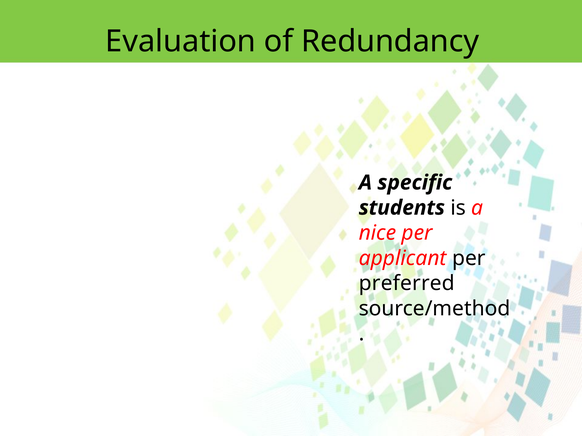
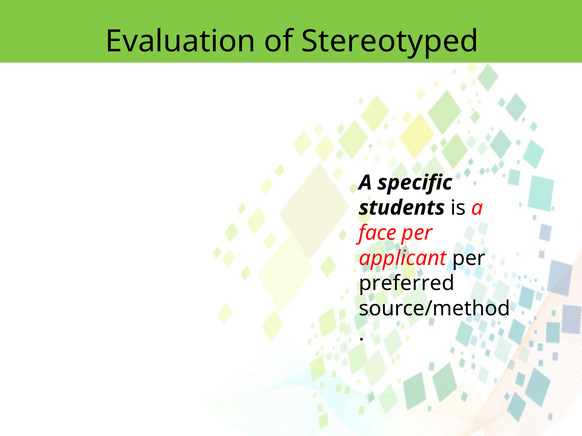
Redundancy: Redundancy -> Stereotyped (390, 41)
nice: nice -> face (378, 233)
